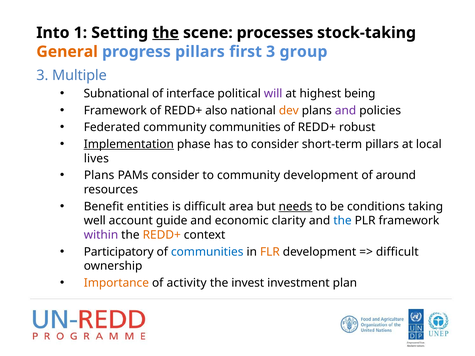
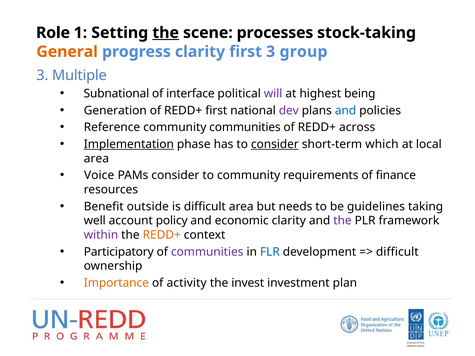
Into: Into -> Role (53, 33)
progress pillars: pillars -> clarity (200, 52)
Framework: Framework -> Generation (115, 111)
REDD+ also: also -> first (216, 111)
dev colour: orange -> purple (289, 111)
and colour: purple -> blue (346, 111)
Federated: Federated -> Reference (112, 127)
robust: robust -> across (357, 127)
consider underline: none -> present (275, 144)
short-term pillars: pillars -> which (382, 144)
lives: lives -> area (96, 159)
Plans: Plans -> Voice (99, 175)
community development: development -> requirements (321, 175)
around: around -> finance (396, 175)
entities: entities -> outside (148, 207)
needs underline: present -> none (295, 207)
conditions: conditions -> guidelines (376, 207)
guide: guide -> policy (172, 221)
the colour: blue -> purple (343, 221)
communities colour: blue -> purple (207, 252)
FLR colour: orange -> blue (270, 252)
